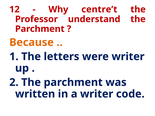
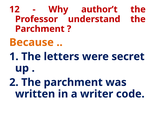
centre’t: centre’t -> author’t (99, 9)
were writer: writer -> secret (128, 57)
